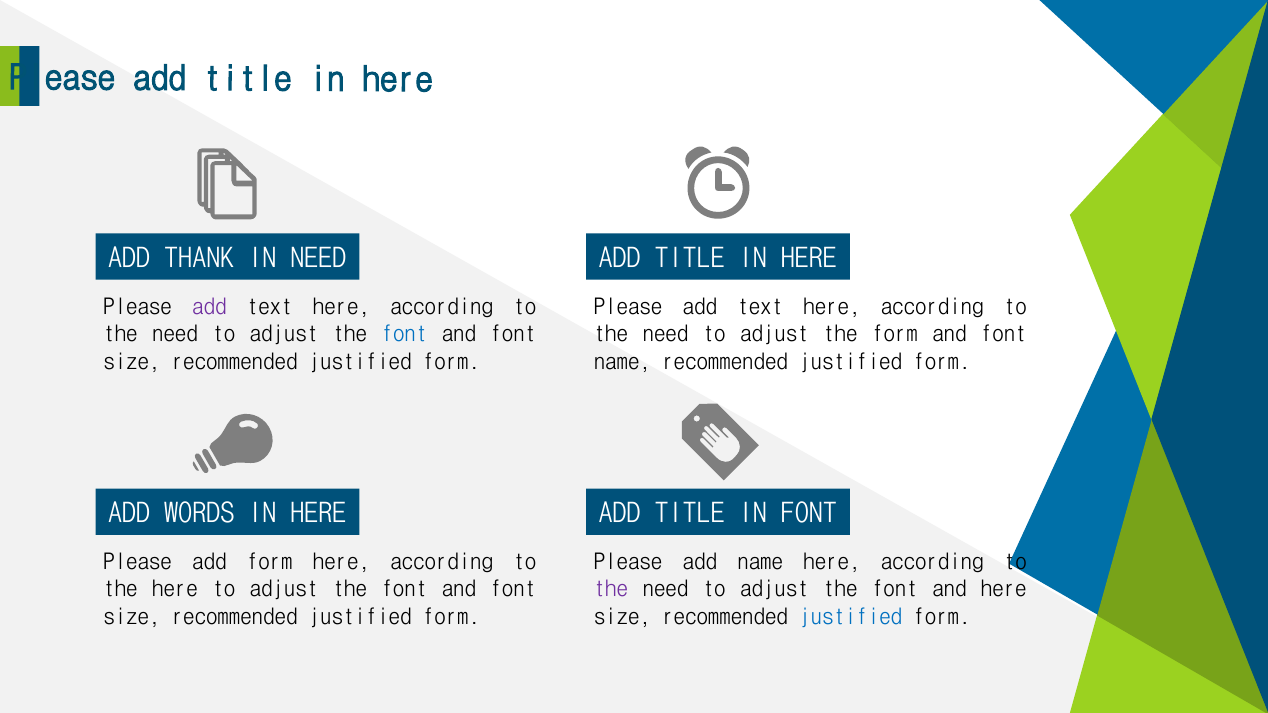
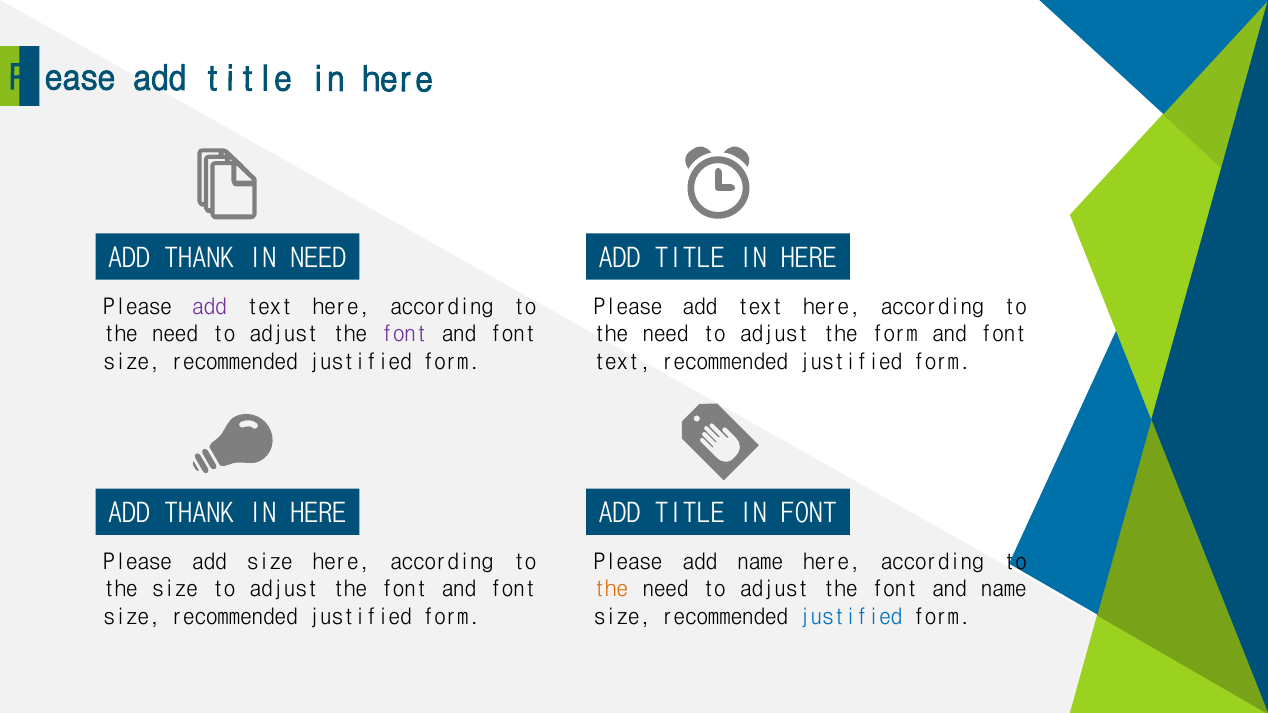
font colour: blue -> purple (404, 334)
name: name -> text (622, 362)
WORDS: WORDS -> THANK (199, 514)
add form: form -> size (270, 562)
the here: here -> size (175, 589)
the colour: purple -> orange (611, 589)
and here: here -> name (1004, 589)
